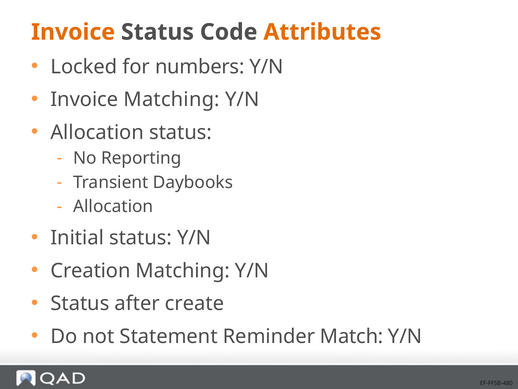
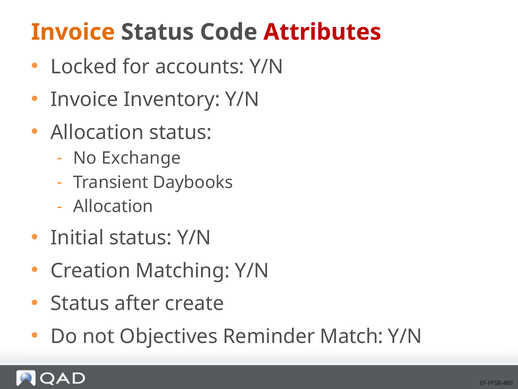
Attributes colour: orange -> red (322, 32)
numbers: numbers -> accounts (200, 67)
Invoice Matching: Matching -> Inventory (172, 99)
Reporting: Reporting -> Exchange (141, 158)
Statement: Statement -> Objectives (169, 336)
